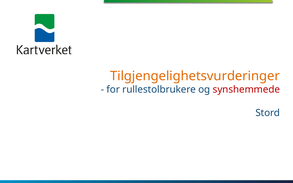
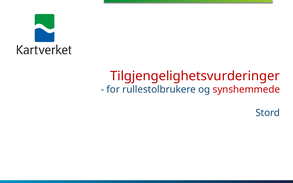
Tilgjengelighetsvurderinger colour: orange -> red (195, 76)
